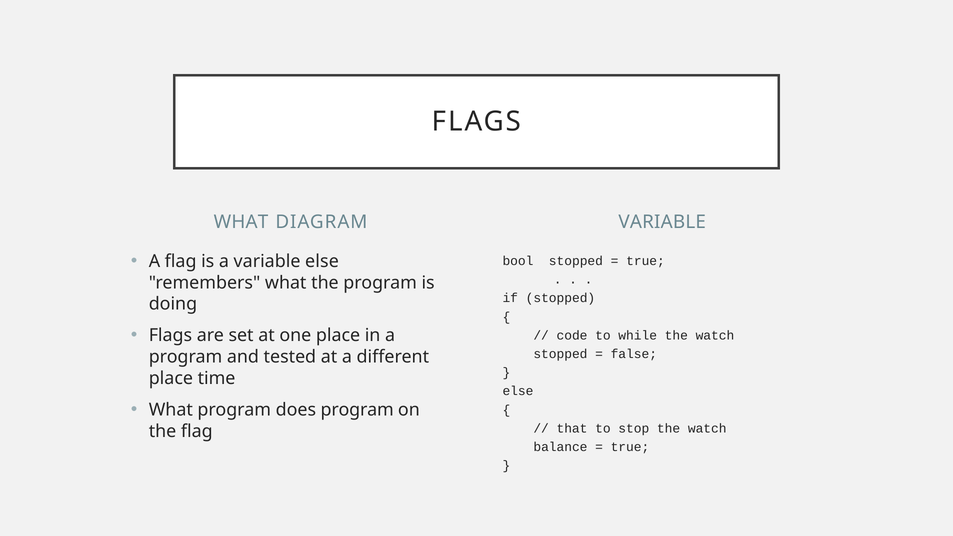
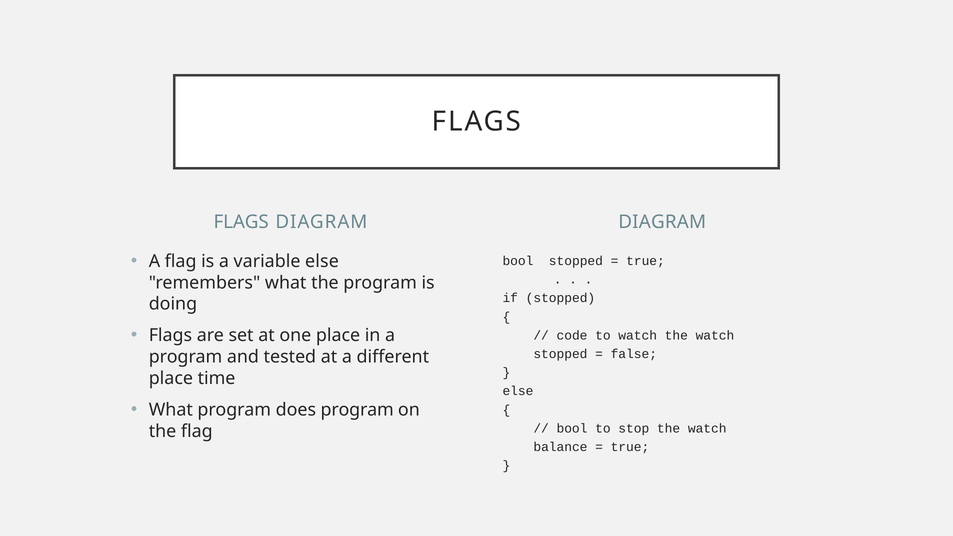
WHAT: WHAT -> FLAGS (241, 222)
VARIABLE: VARIABLE -> DIAGRAM (662, 222)
to while: while -> watch (638, 335)
that: that -> bool (572, 428)
